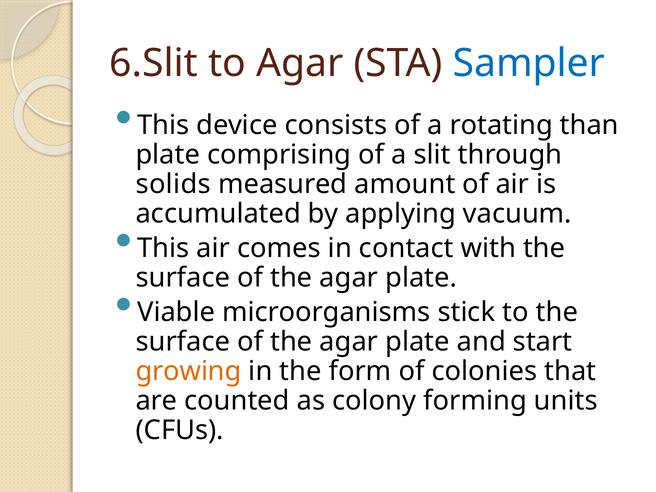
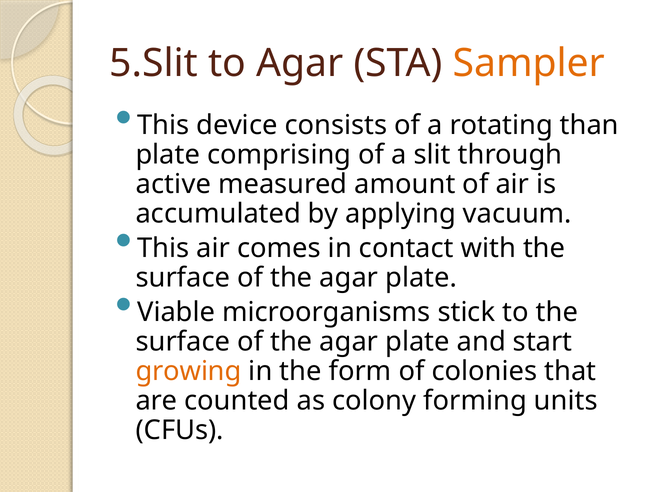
6.Slit: 6.Slit -> 5.Slit (154, 63)
Sampler colour: blue -> orange (529, 63)
solids: solids -> active (173, 184)
